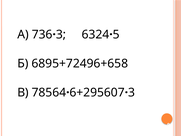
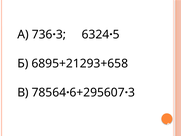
6895+72496+658: 6895+72496+658 -> 6895+21293+658 (80, 63)
